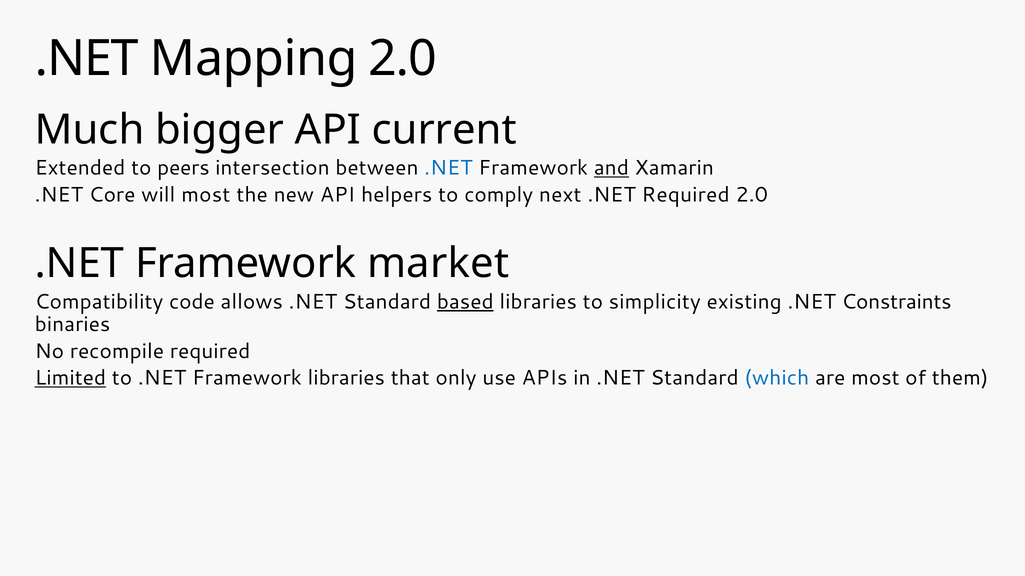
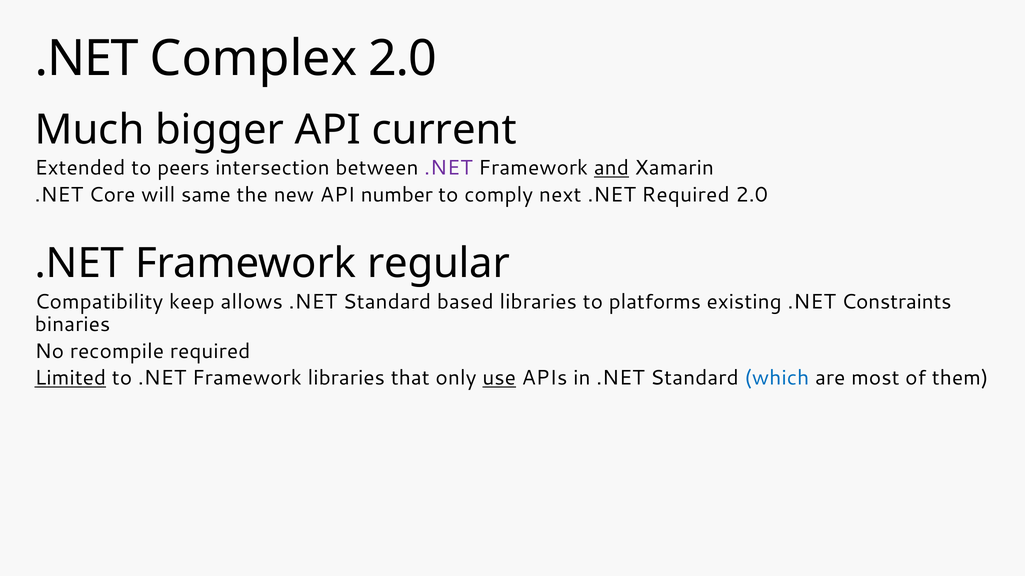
Mapping: Mapping -> Complex (254, 59)
.NET colour: blue -> purple (448, 168)
will most: most -> same (206, 195)
helpers: helpers -> number (397, 195)
market: market -> regular (439, 264)
code: code -> keep (192, 302)
based underline: present -> none (465, 302)
simplicity: simplicity -> platforms (655, 302)
use underline: none -> present (499, 378)
